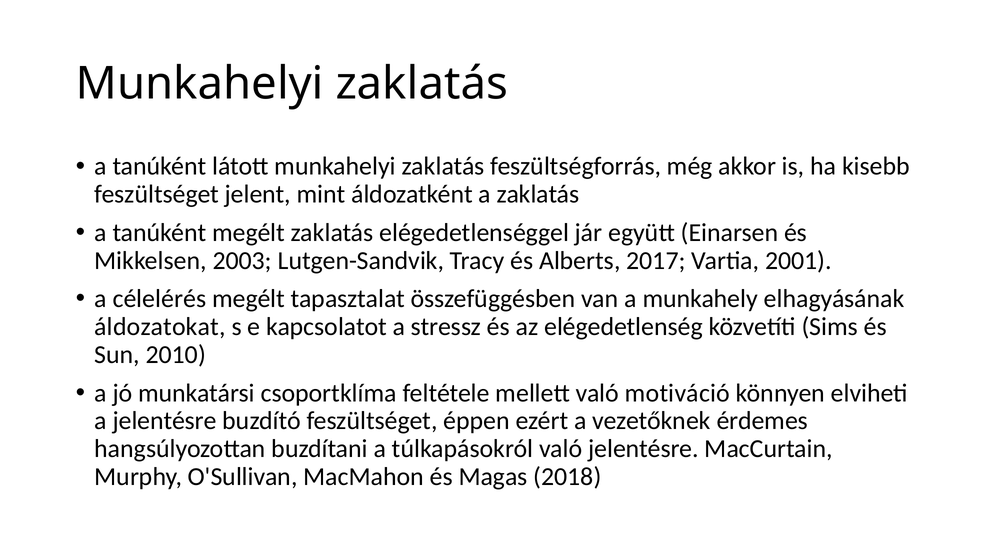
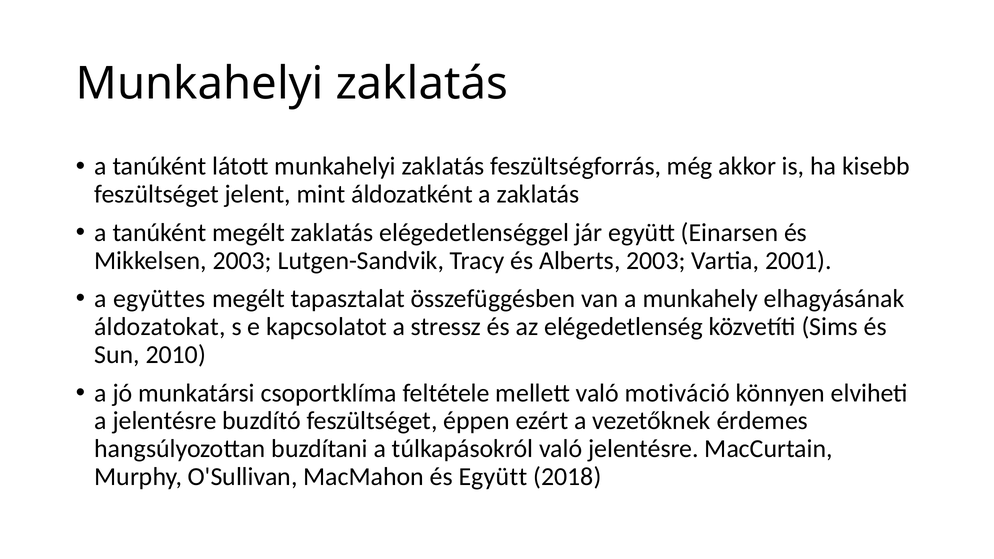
Alberts 2017: 2017 -> 2003 (656, 261)
célelérés: célelérés -> együttes (159, 299)
és Magas: Magas -> Együtt (493, 477)
